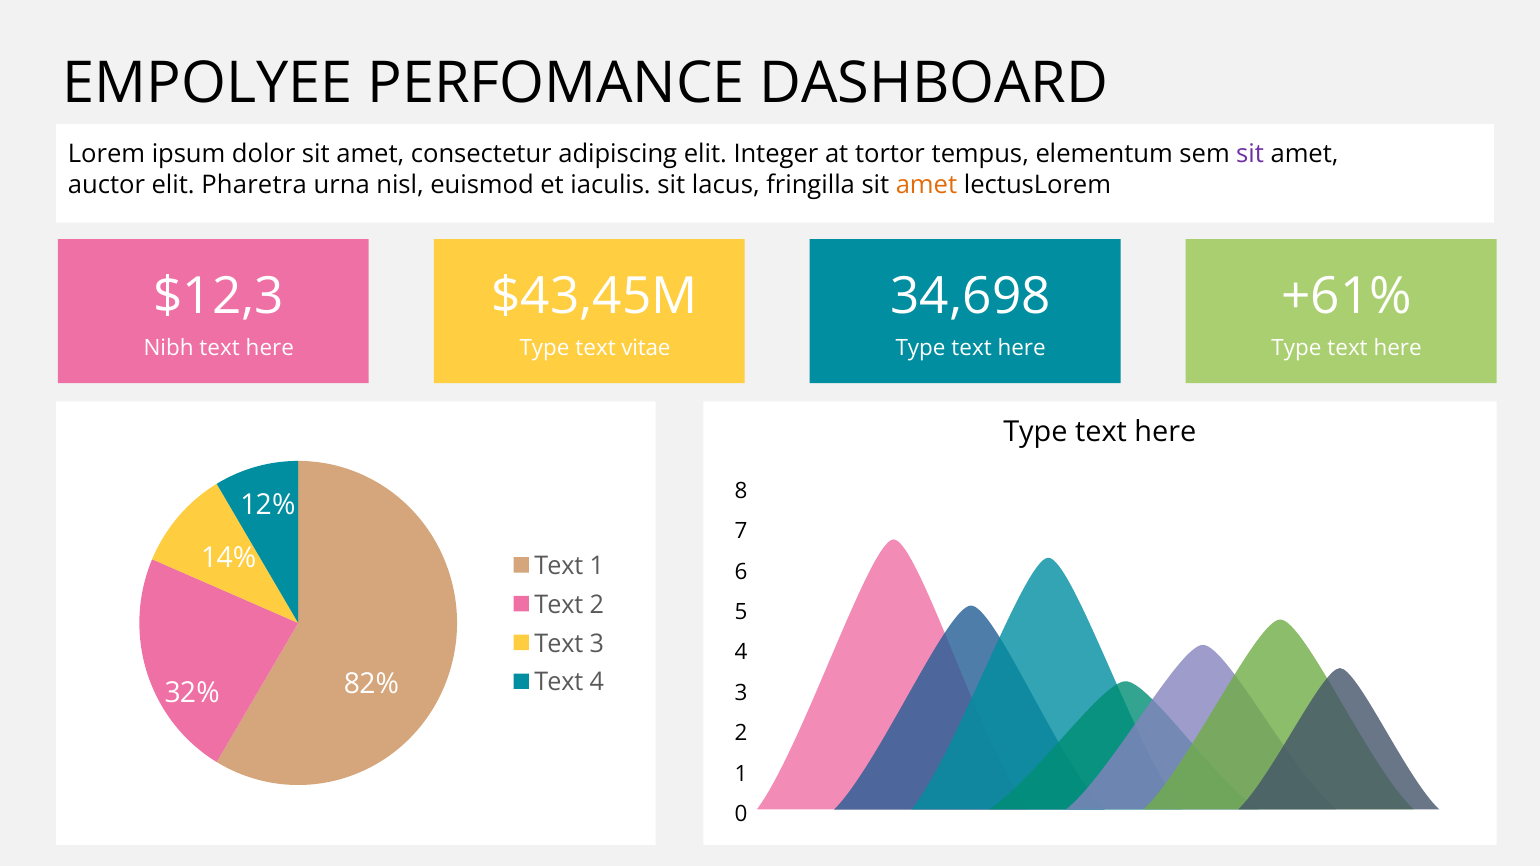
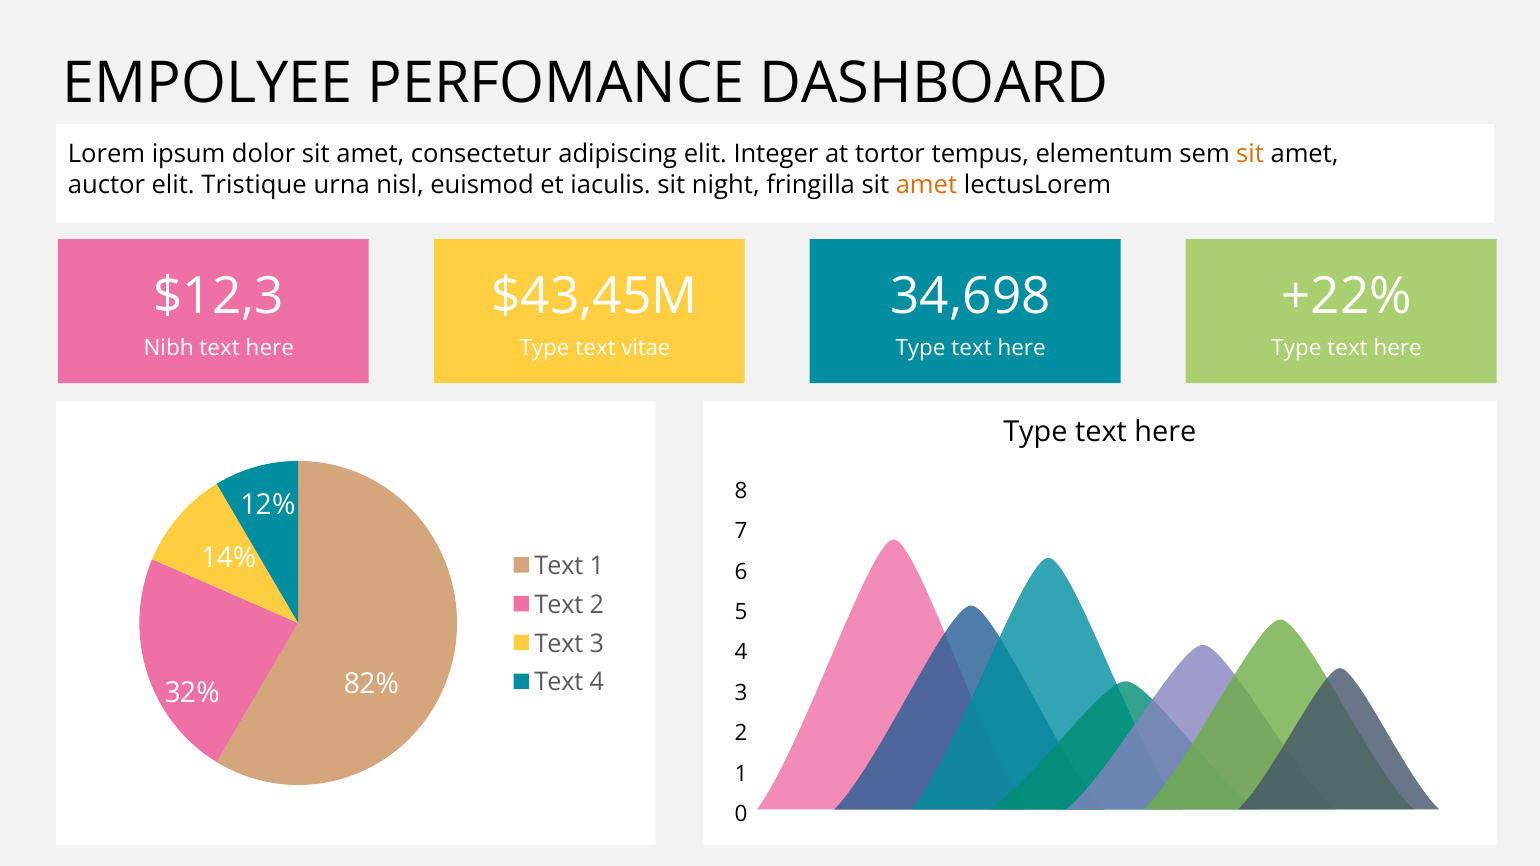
sit colour: purple -> orange (1250, 154)
Pharetra: Pharetra -> Tristique (254, 185)
lacus: lacus -> night (726, 185)
+61%: +61% -> +22% (1347, 296)
